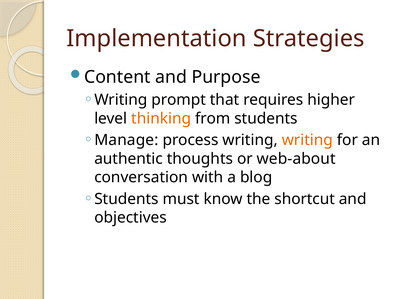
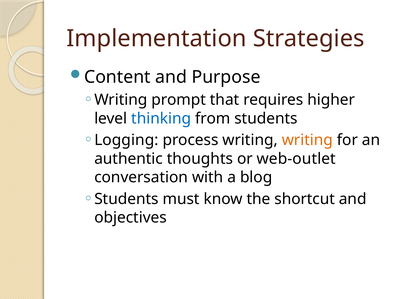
thinking colour: orange -> blue (161, 118)
Manage: Manage -> Logging (126, 140)
web-about: web-about -> web-outlet (296, 158)
